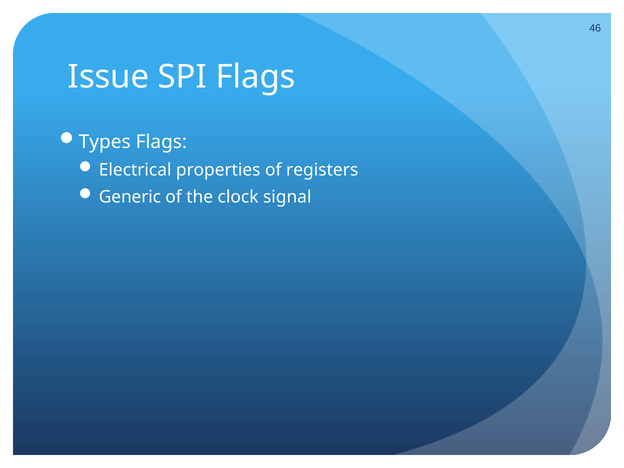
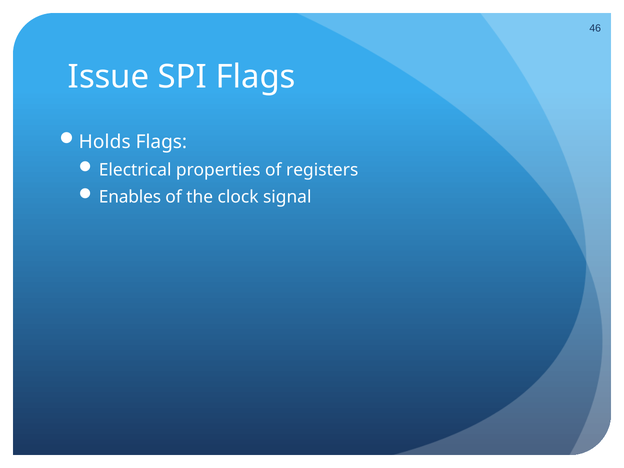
Types: Types -> Holds (105, 142)
Generic: Generic -> Enables (130, 197)
